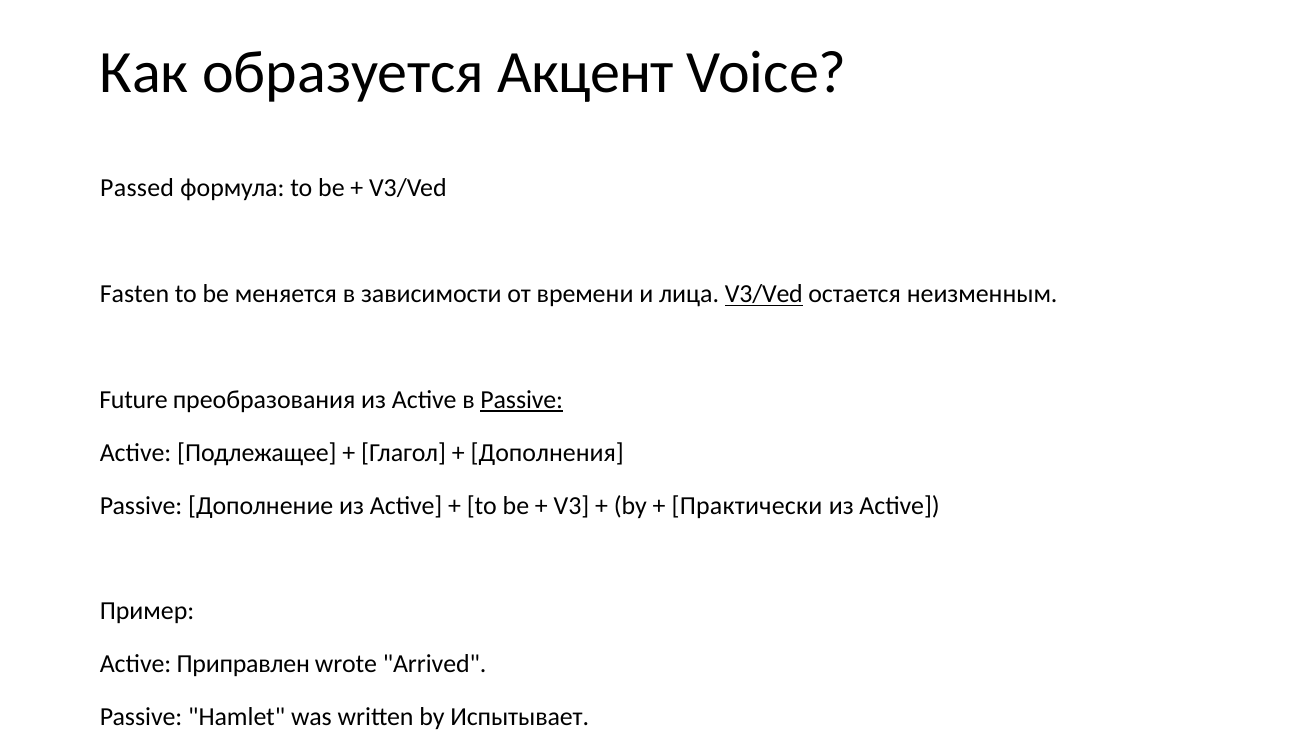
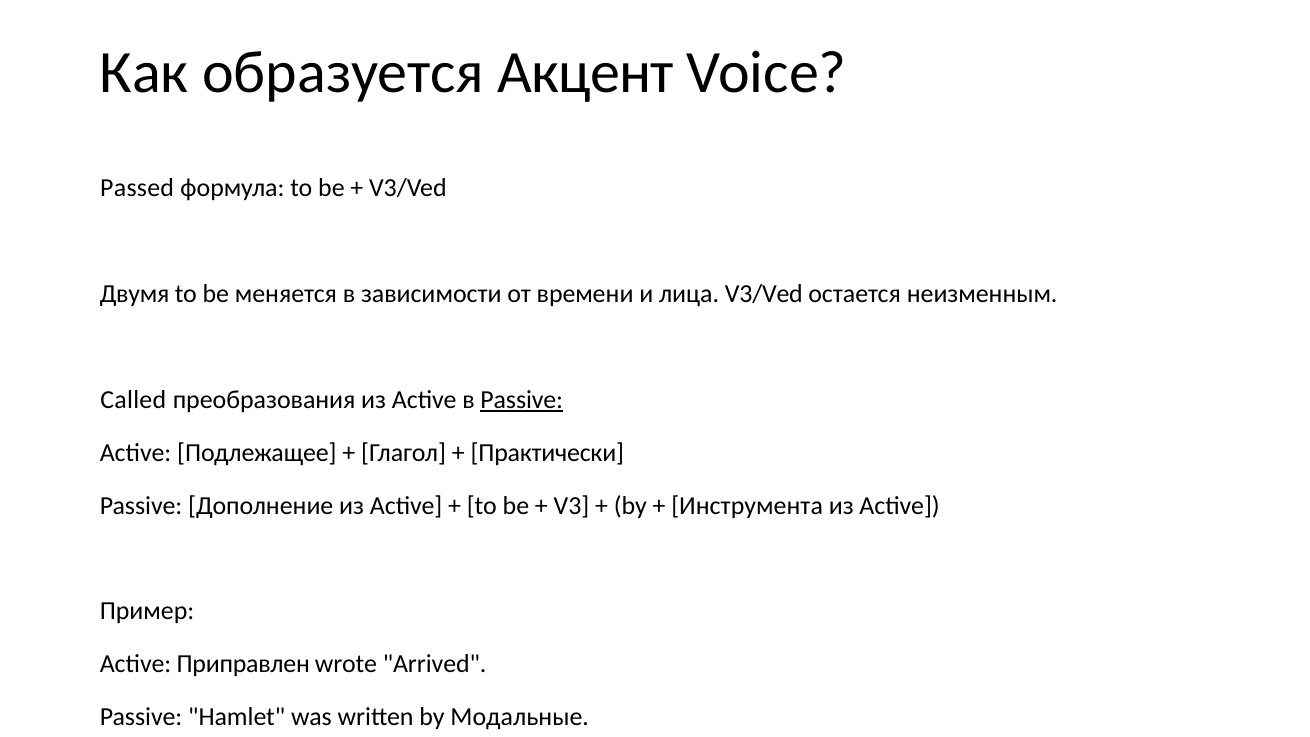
Fasten: Fasten -> Двумя (135, 294)
V3/Ved underline: present -> none (764, 294)
Future: Future -> Called (133, 400)
Дополнения: Дополнения -> Практически (547, 453)
Практически: Практически -> Инструмента (747, 505)
Испытывает: Испытывает -> Модальные (520, 717)
